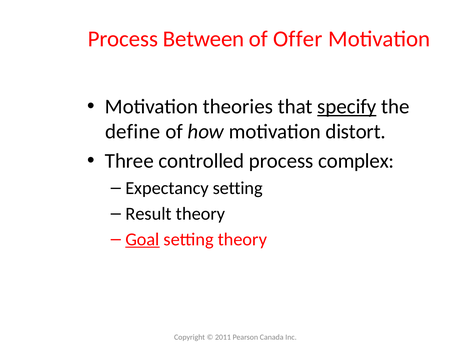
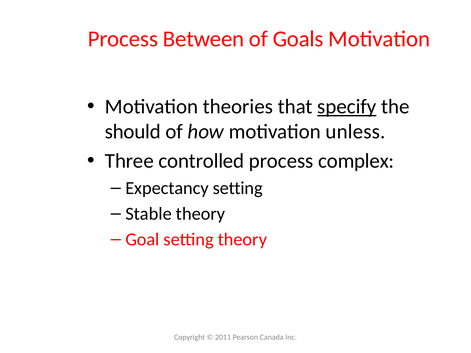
Offer: Offer -> Goals (298, 39)
define: define -> should (133, 132)
distort: distort -> unless (355, 132)
Result: Result -> Stable (149, 214)
Goal underline: present -> none (142, 239)
